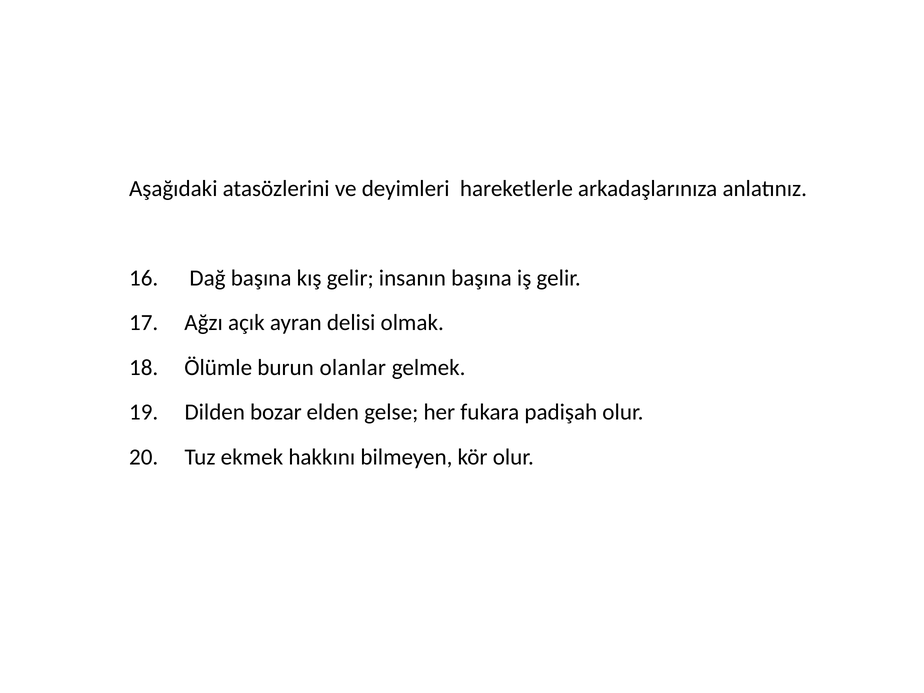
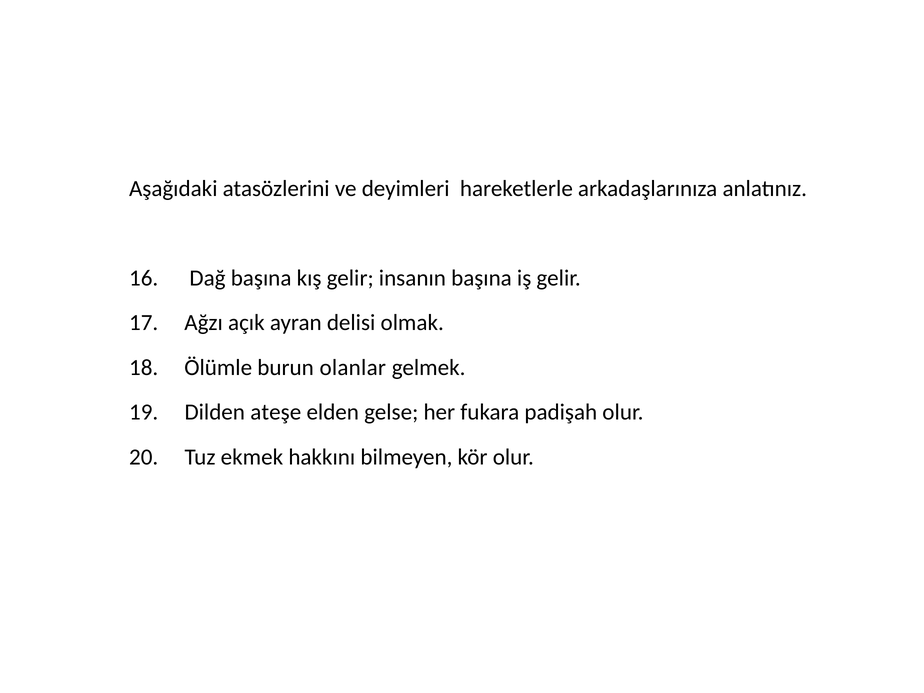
bozar: bozar -> ateşe (276, 412)
